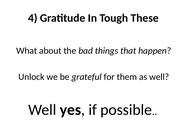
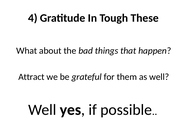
Unlock: Unlock -> Attract (31, 77)
